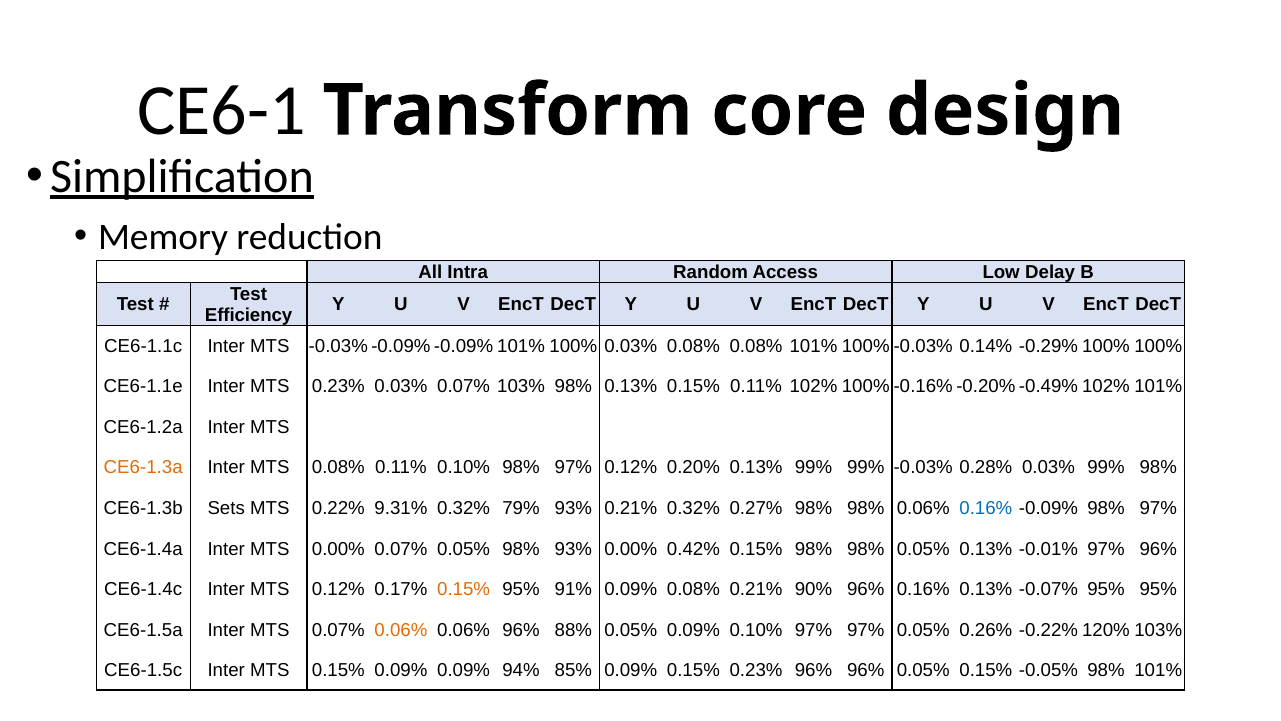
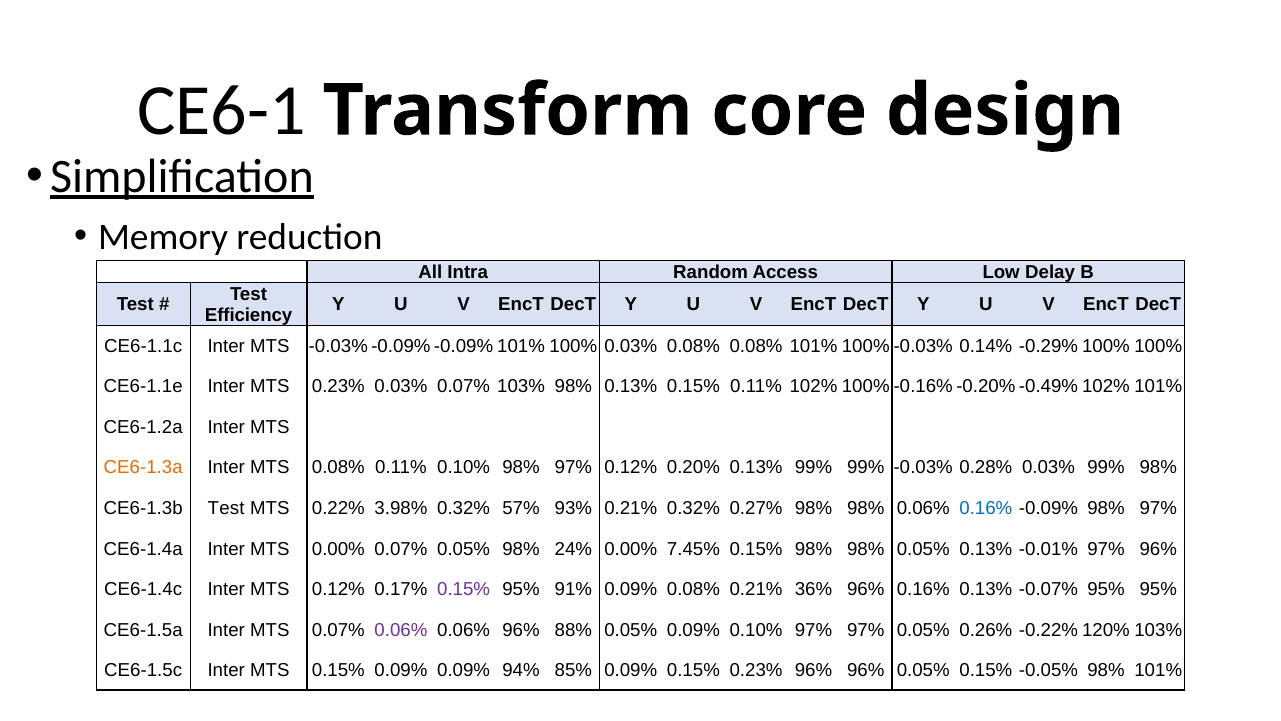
CE6-1.3b Sets: Sets -> Test (226, 508)
9.31%: 9.31% -> 3.98% (401, 508)
79%: 79% -> 57% (521, 508)
98% 93%: 93% -> 24% (573, 549)
0.42%: 0.42% -> 7.45% (693, 549)
0.15% colour: orange -> purple (464, 589)
90%: 90% -> 36% (813, 589)
0.06% colour: orange -> purple (401, 630)
